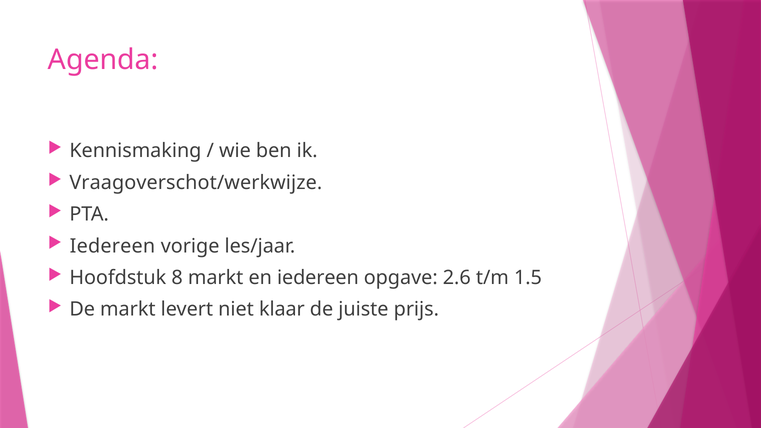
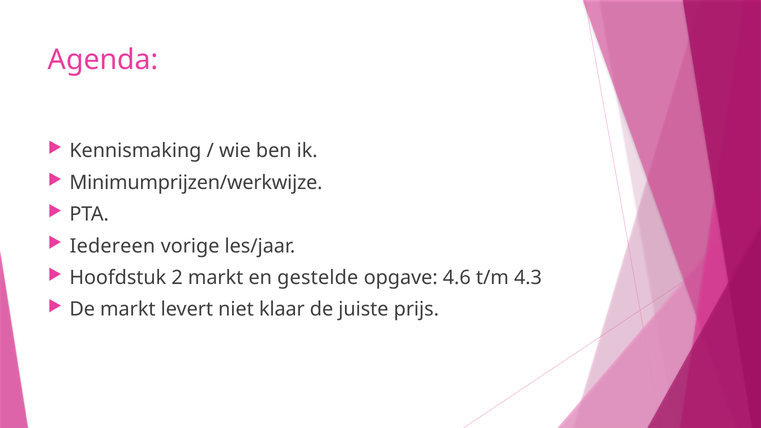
Vraagoverschot/werkwijze: Vraagoverschot/werkwijze -> Minimumprijzen/werkwijze (196, 183)
8: 8 -> 2 (177, 278)
en iedereen: iedereen -> gestelde (318, 278)
2.6: 2.6 -> 4.6 (457, 278)
1.5: 1.5 -> 4.3 (528, 278)
